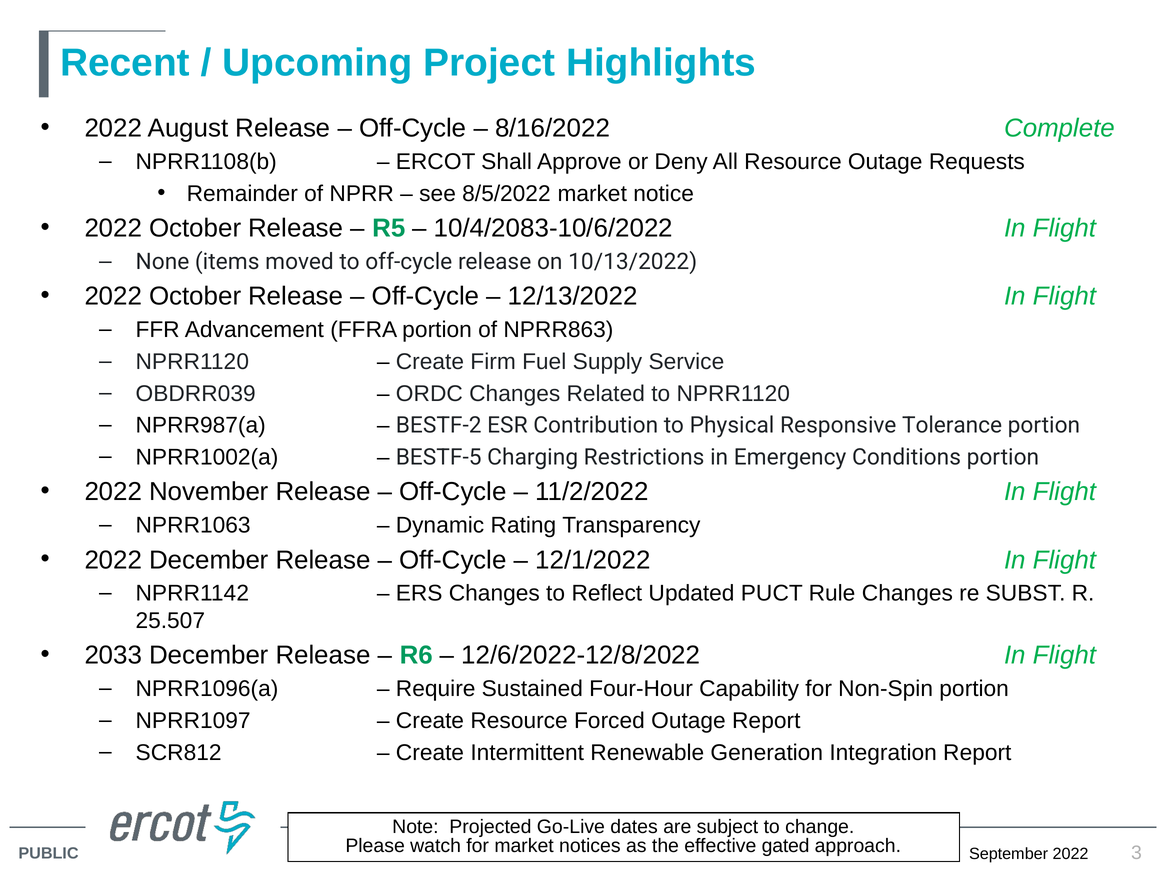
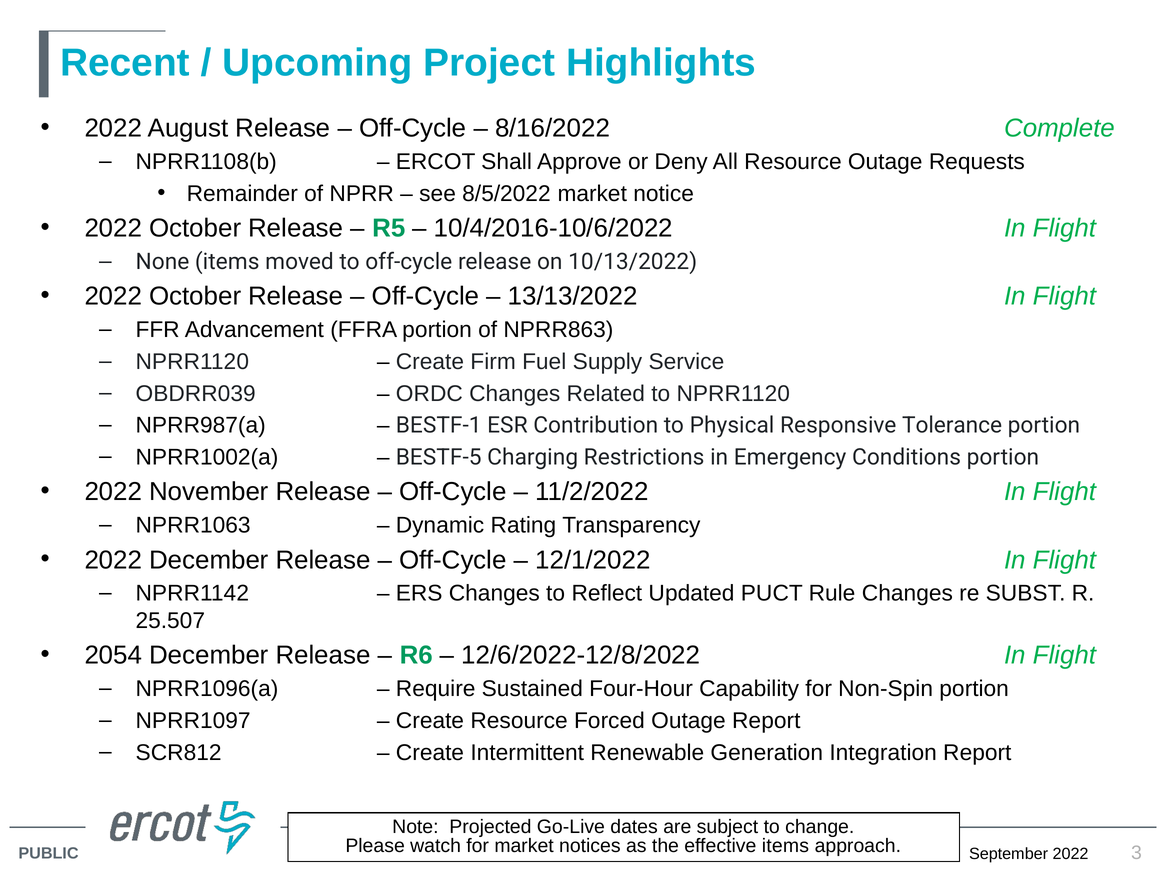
10/4/2083-10/6/2022: 10/4/2083-10/6/2022 -> 10/4/2016-10/6/2022 (553, 228)
12/13/2022: 12/13/2022 -> 13/13/2022 (573, 296)
BESTF-2: BESTF-2 -> BESTF-1 (439, 425)
2033: 2033 -> 2054 (113, 655)
effective gated: gated -> items (785, 846)
